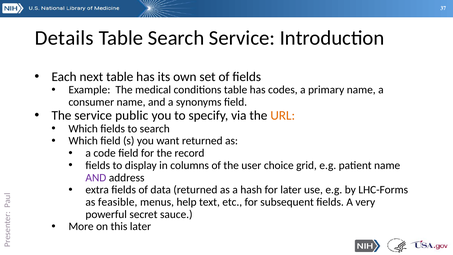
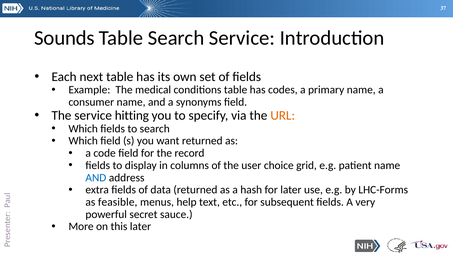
Details: Details -> Sounds (64, 38)
public: public -> hitting (132, 115)
AND colour: purple -> blue (96, 177)
